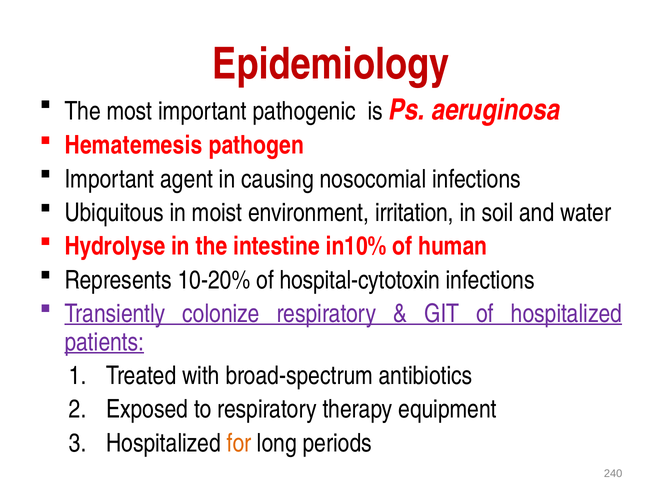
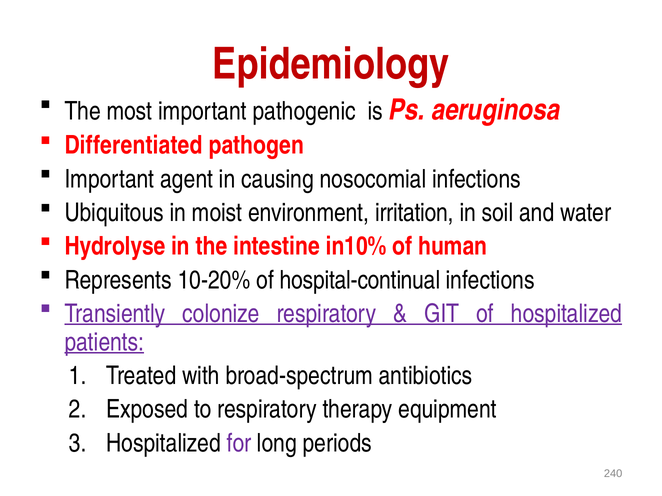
Hematemesis: Hematemesis -> Differentiated (134, 146)
hospital-cytotoxin: hospital-cytotoxin -> hospital-continual (360, 280)
for colour: orange -> purple (239, 444)
